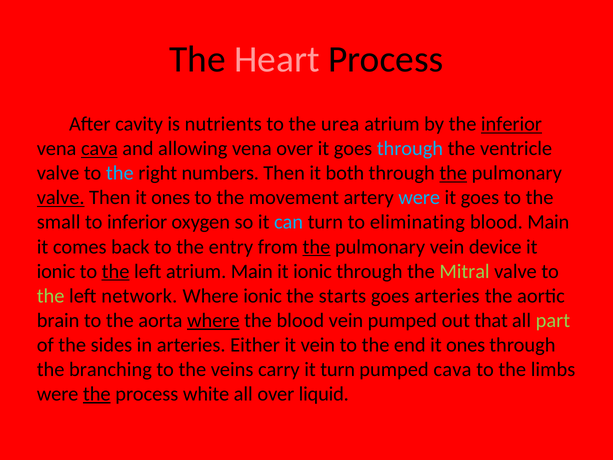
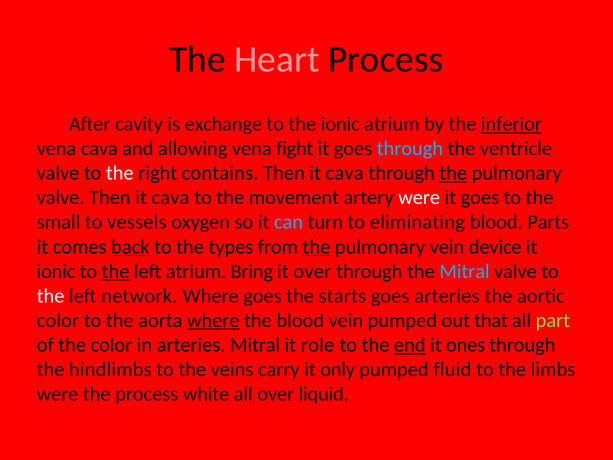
nutrients: nutrients -> exchange (223, 124)
the urea: urea -> ionic (340, 124)
cava underline: present -> none (99, 149)
vena over: over -> fight (295, 149)
the colour: light blue -> white (120, 173)
numbers: numbers -> contains (220, 173)
both: both -> cava (345, 173)
valve underline: present -> none (61, 198)
ones: ones -> cava (170, 198)
were colour: light blue -> white (419, 198)
to inferior: inferior -> vessels (137, 222)
blood Main: Main -> Parts (548, 222)
back underline: none -> present (130, 247)
entry: entry -> types (231, 247)
atrium Main: Main -> Bring (252, 271)
ionic: ionic -> over (312, 271)
Mitral colour: light green -> light blue (465, 271)
the colour: light green -> white (51, 296)
Where ionic: ionic -> goes (263, 296)
brain: brain -> color (58, 320)
the sides: sides -> color (111, 345)
arteries Either: Either -> Mitral (255, 345)
it vein: vein -> role (318, 345)
end underline: none -> present (410, 345)
branching: branching -> hindlimbs (110, 369)
it turn: turn -> only (338, 369)
pumped cava: cava -> fluid (452, 369)
the underline: present -> none (97, 394)
